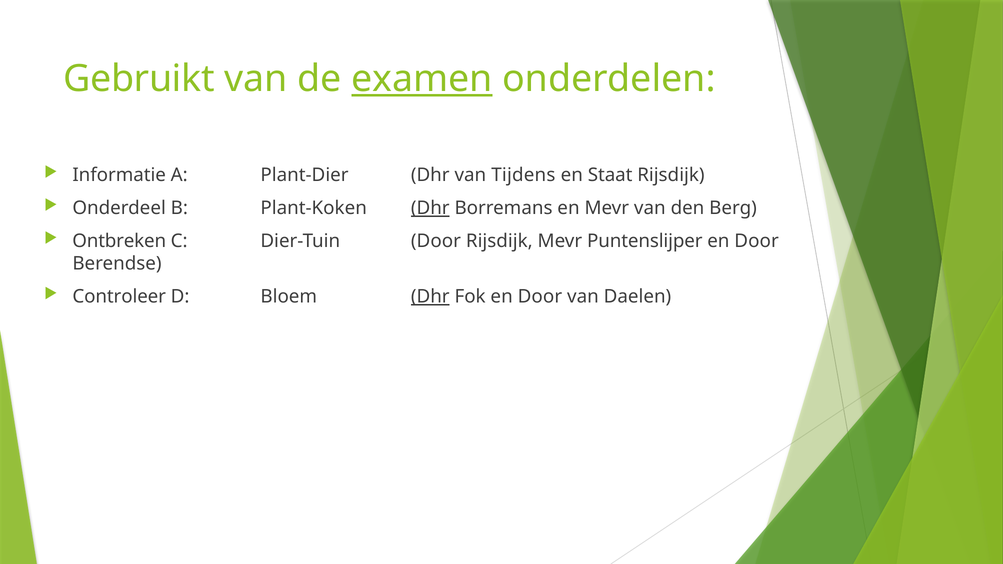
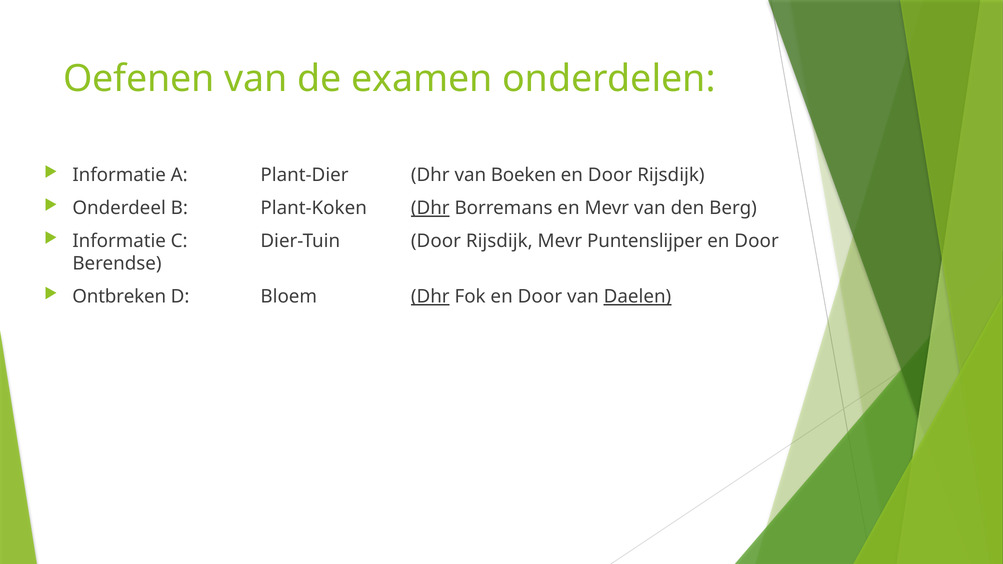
Gebruikt: Gebruikt -> Oefenen (139, 79)
examen underline: present -> none (422, 79)
Tijdens: Tijdens -> Boeken (524, 175)
Staat: Staat -> Door (610, 175)
Ontbreken: Ontbreken -> Informatie (119, 241)
Controleer: Controleer -> Ontbreken (119, 297)
Daelen underline: none -> present (637, 297)
